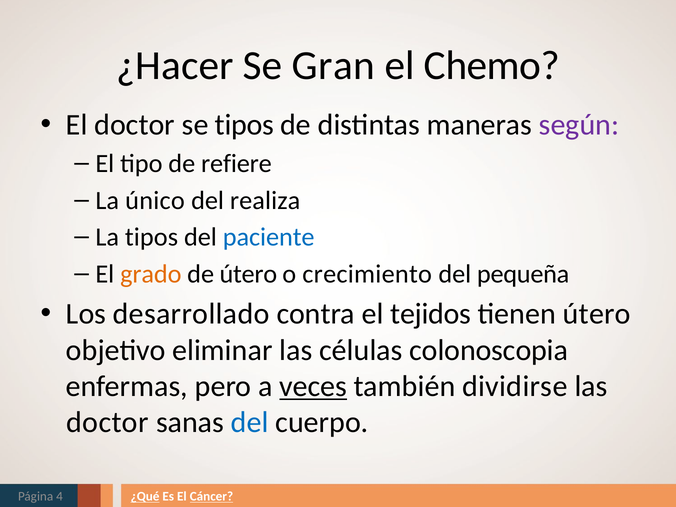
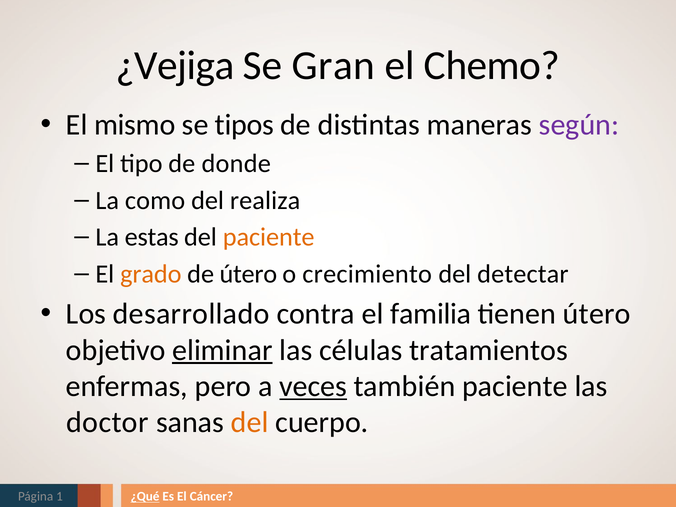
¿Hacer: ¿Hacer -> ¿Vejiga (175, 65)
El doctor: doctor -> mismo (135, 125)
refiere: refiere -> donde (236, 164)
único: único -> como (155, 200)
La tipos: tipos -> estas (152, 237)
paciente colour: blue -> orange (269, 237)
pequeña: pequeña -> detectar (523, 274)
tejidos: tejidos -> familia (431, 314)
eliminar underline: none -> present (222, 350)
colonoscopia: colonoscopia -> tratamientos (489, 350)
también dividirse: dividirse -> paciente (515, 386)
del colour: blue -> orange (250, 422)
4: 4 -> 1 (60, 497)
Cáncer underline: present -> none (211, 497)
